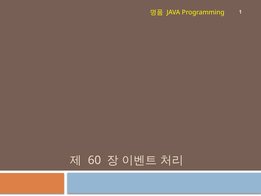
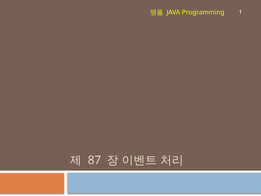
60: 60 -> 87 (95, 160)
